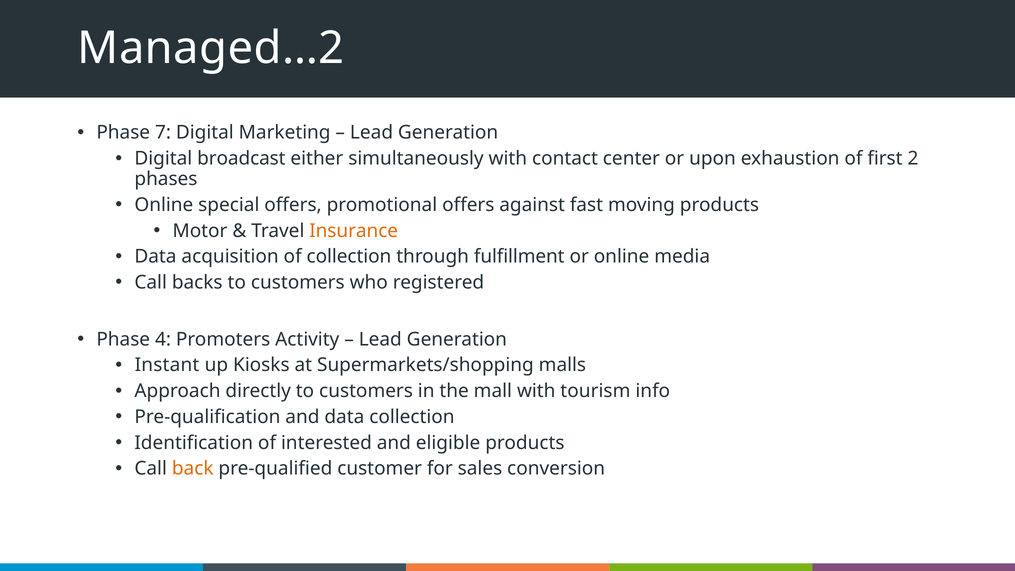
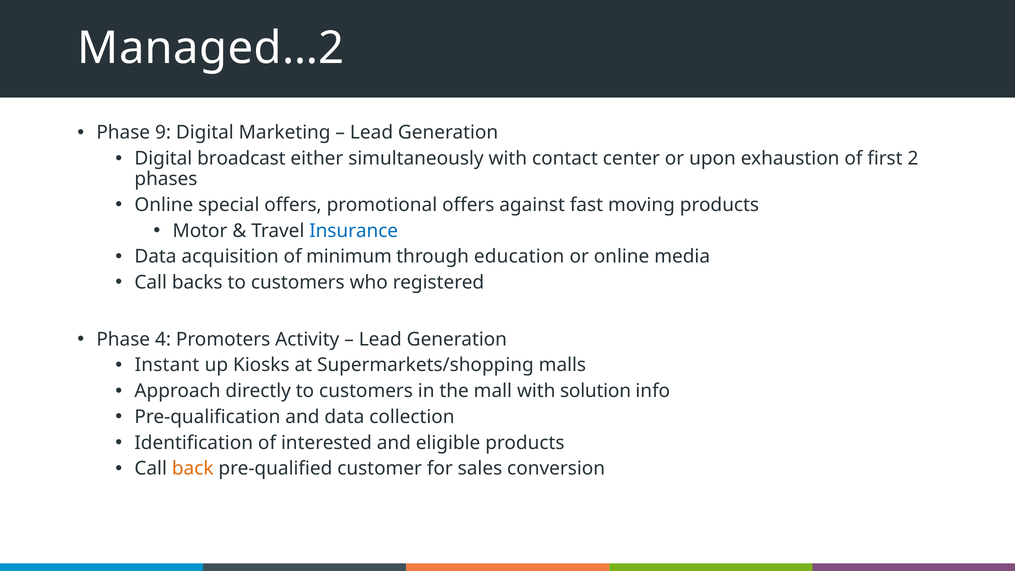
7: 7 -> 9 (163, 133)
Insurance colour: orange -> blue (354, 231)
of collection: collection -> minimum (349, 257)
fulfillment: fulfillment -> education (519, 257)
tourism: tourism -> solution (596, 391)
